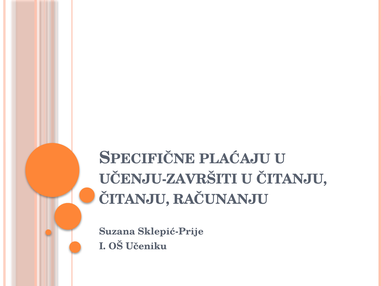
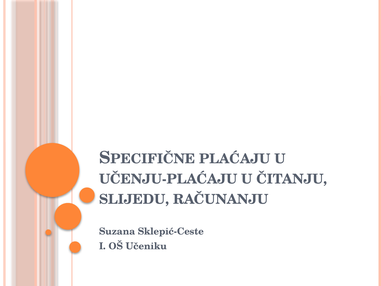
UČENJU-ZAVRŠITI: UČENJU-ZAVRŠITI -> UČENJU-PLAĆAJU (168, 179)
ČITANJU: ČITANJU -> SLIJEDU (134, 199)
Sklepić-Prije: Sklepić-Prije -> Sklepić-Ceste (171, 231)
